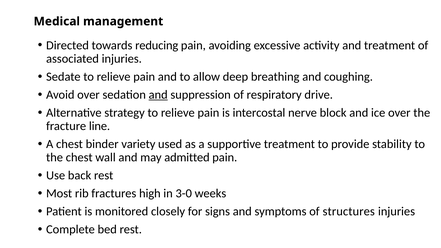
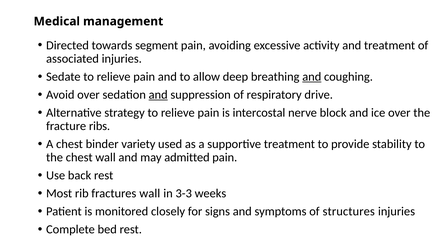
reducing: reducing -> segment (157, 45)
and underline: none -> present (312, 77)
line: line -> ribs (100, 126)
fractures high: high -> wall (150, 194)
3-0: 3-0 -> 3-3 (184, 194)
